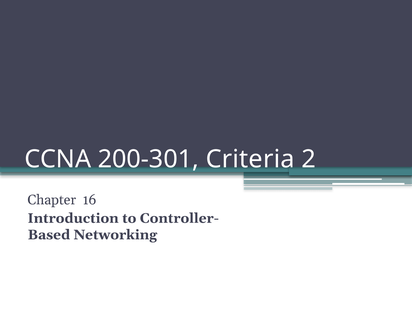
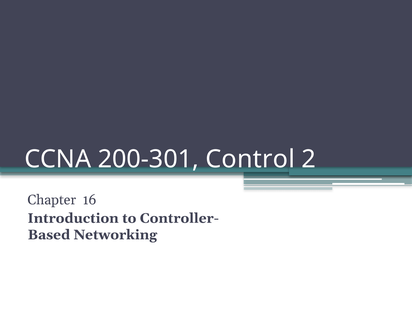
Criteria: Criteria -> Control (250, 159)
